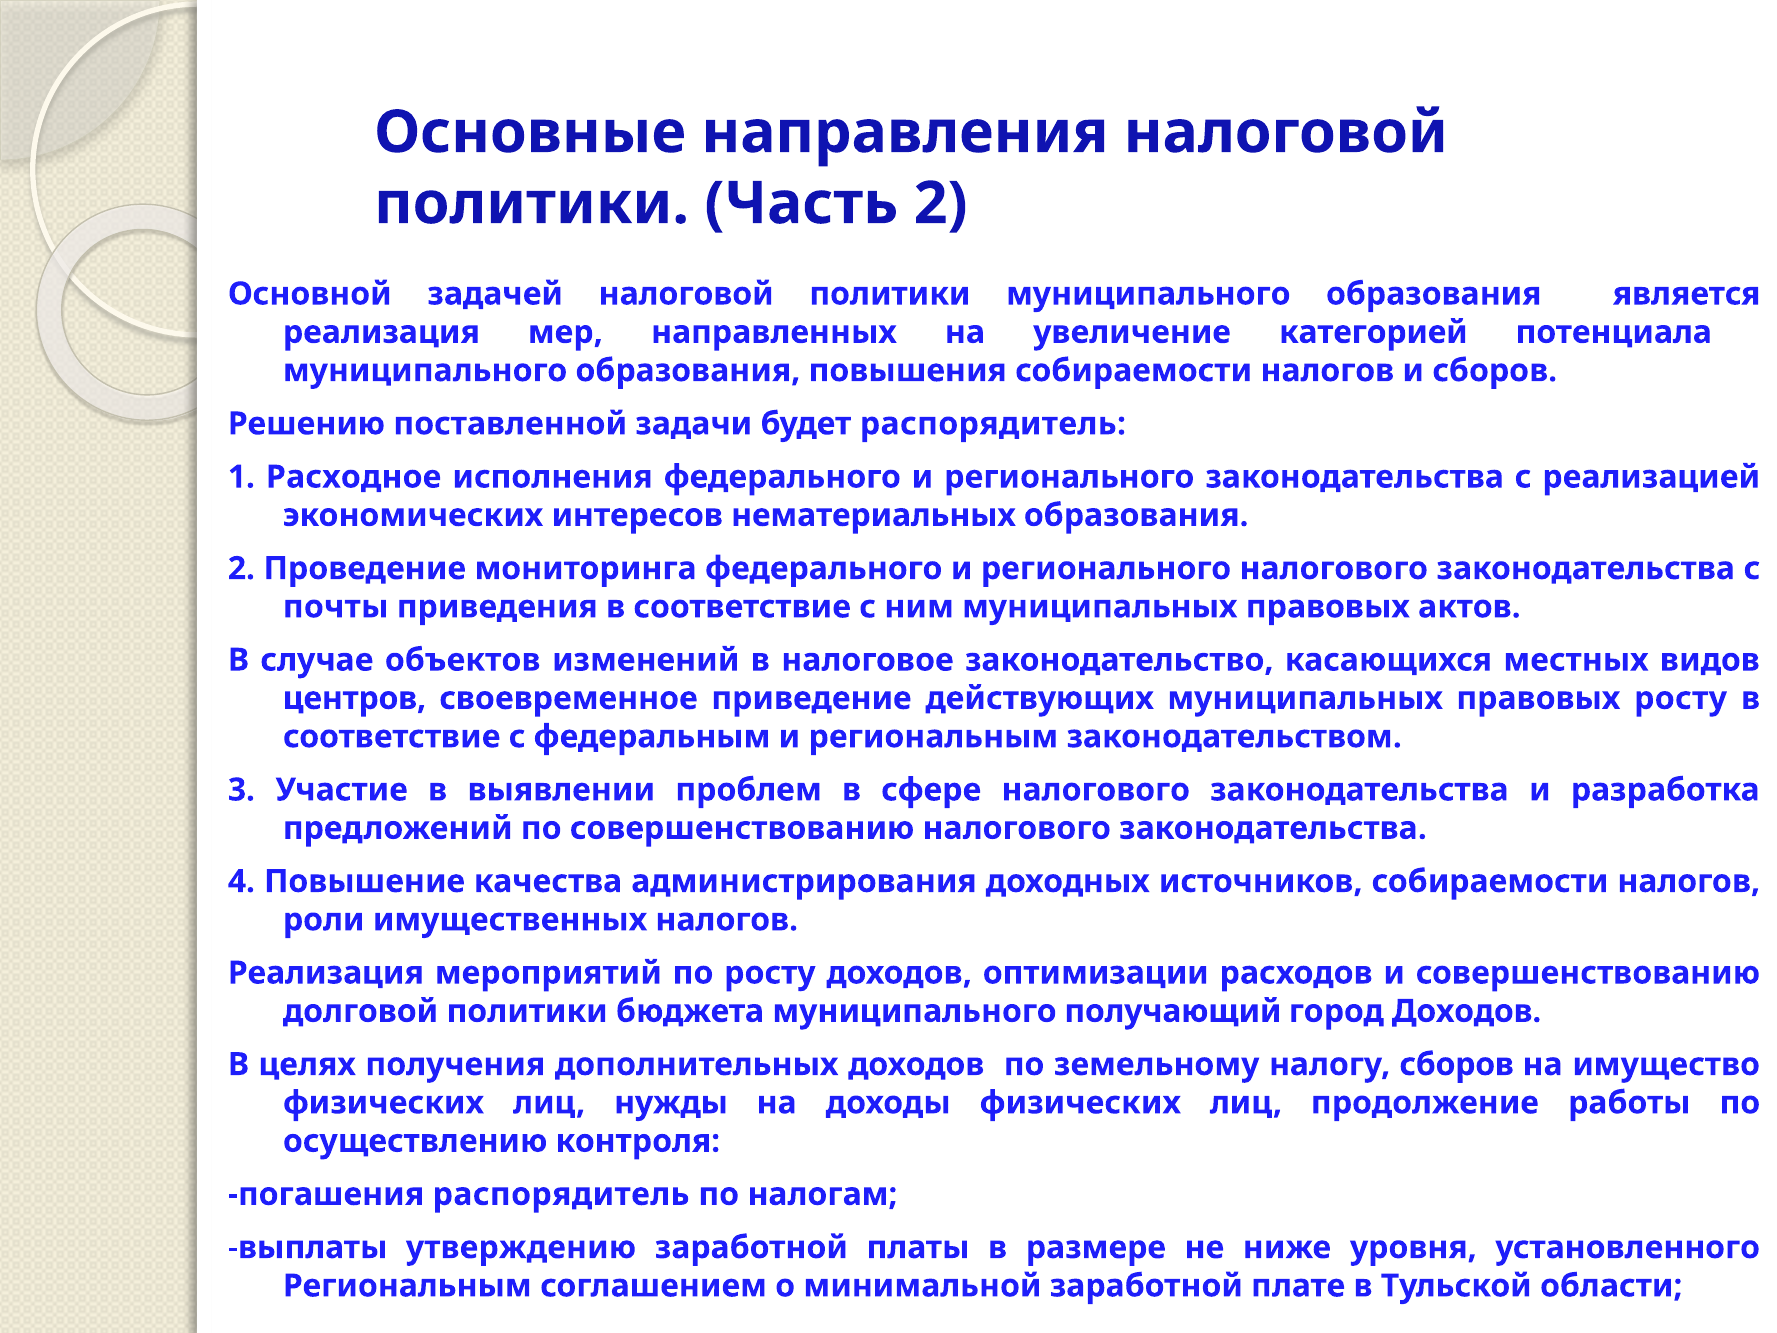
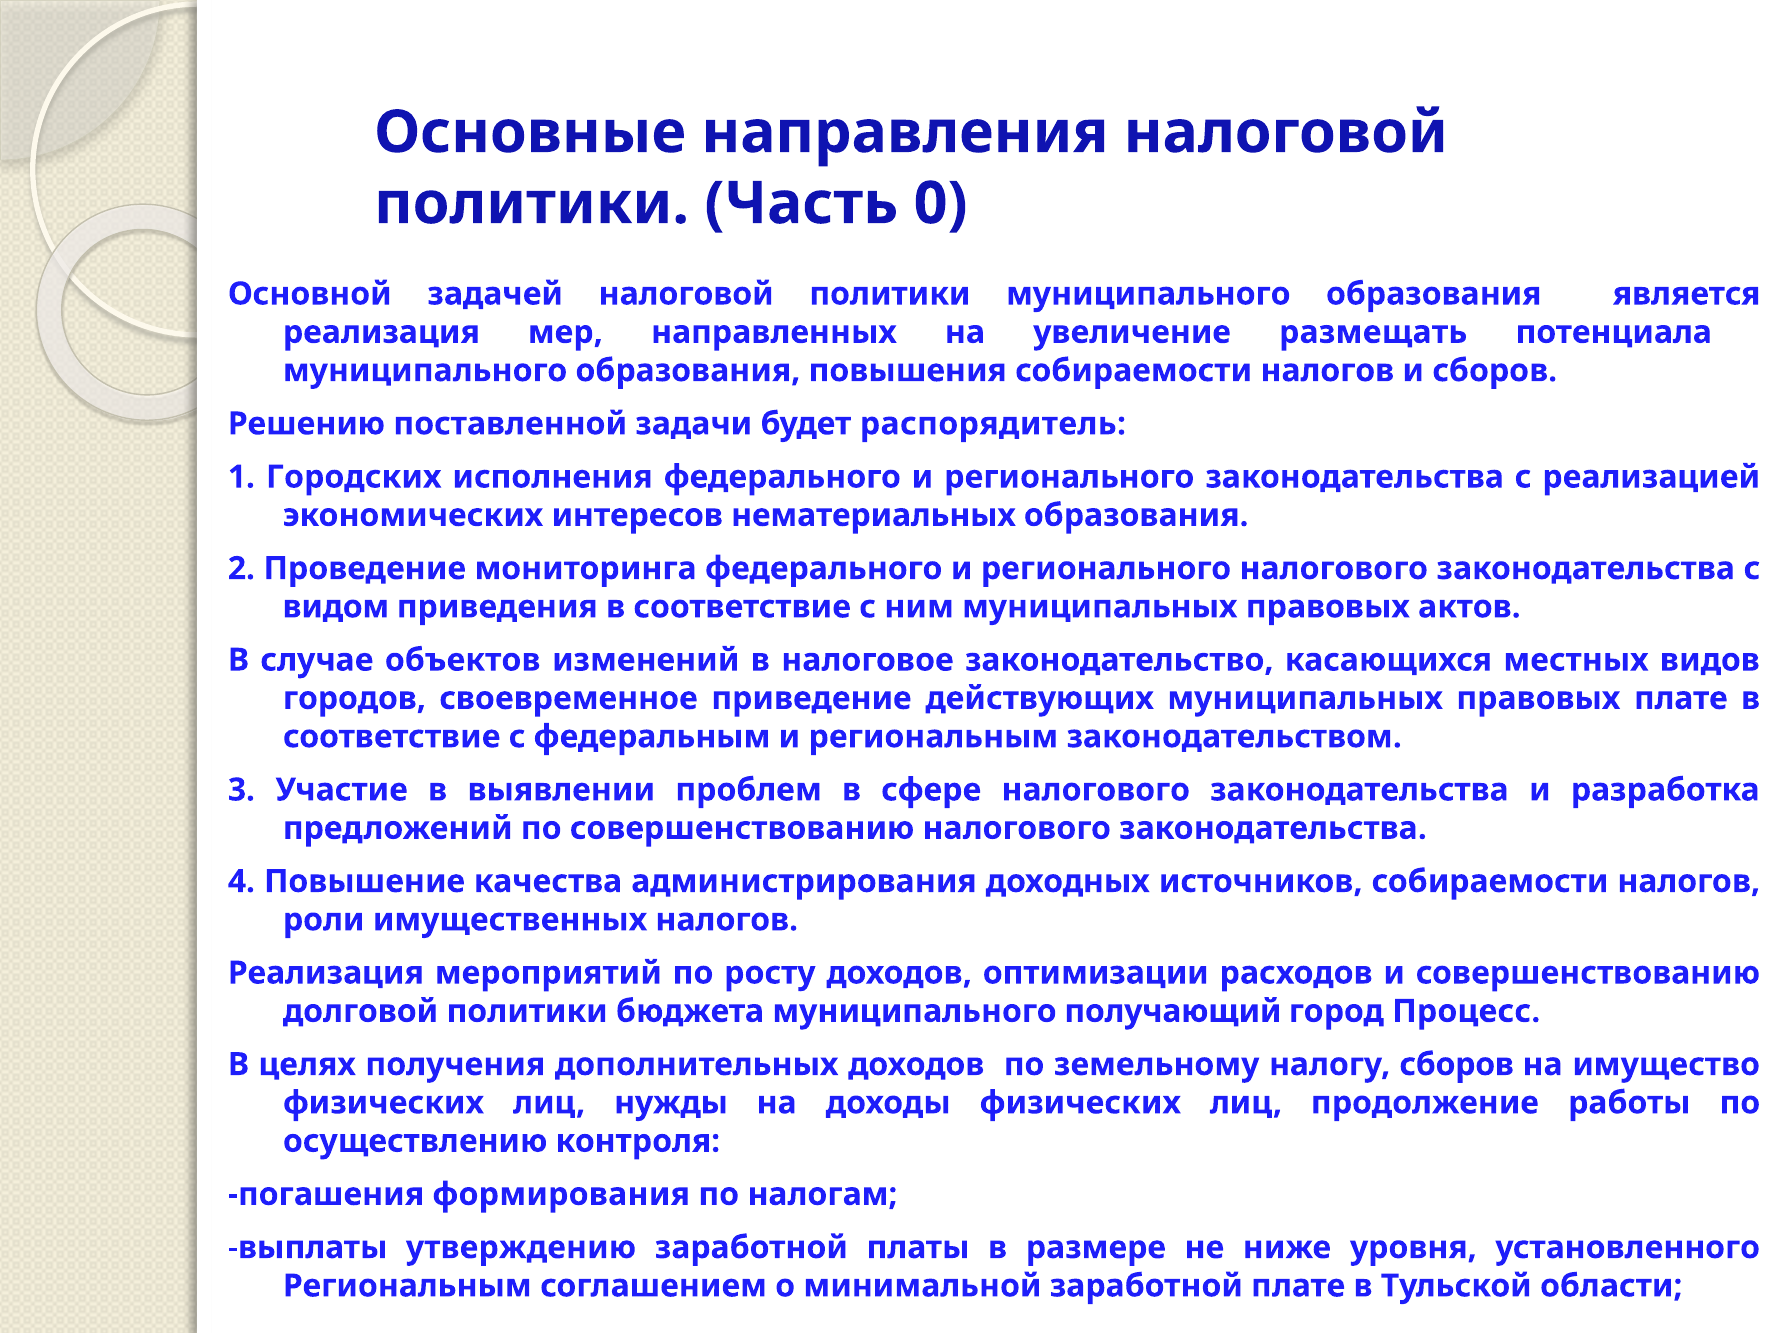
Часть 2: 2 -> 0 (941, 204)
категорией: категорией -> размещать (1373, 332)
Расходное: Расходное -> Городских (354, 477)
почты: почты -> видом (336, 607)
центров: центров -> городов (354, 698)
правовых росту: росту -> плате (1681, 698)
город Доходов: Доходов -> Процесс (1466, 1011)
погашения распорядитель: распорядитель -> формирования (561, 1194)
